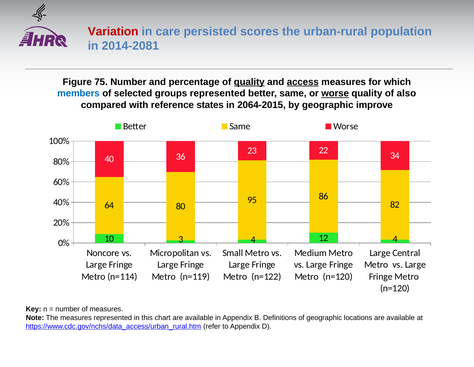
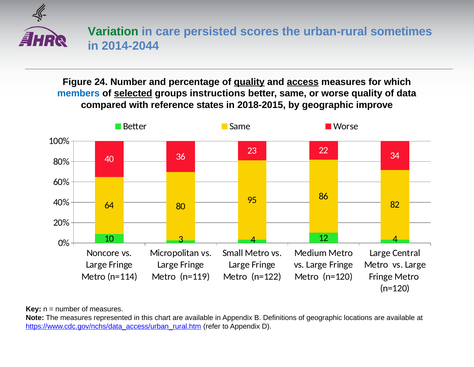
Variation colour: red -> green (113, 32)
population: population -> sometimes (401, 32)
2014-2081: 2014-2081 -> 2014-2044 (130, 46)
75: 75 -> 24 (101, 82)
selected underline: none -> present (133, 93)
groups represented: represented -> instructions (218, 93)
worse underline: present -> none (335, 93)
also: also -> data (406, 93)
2064-2015: 2064-2015 -> 2018-2015 (261, 105)
